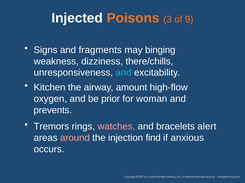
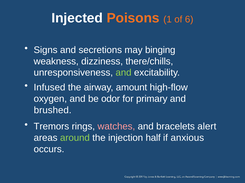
3: 3 -> 1 (168, 19)
9: 9 -> 6 (189, 19)
fragments: fragments -> secretions (100, 50)
and colour: light blue -> light green (124, 73)
Kitchen: Kitchen -> Infused (50, 88)
prior: prior -> odor (111, 99)
woman: woman -> primary (152, 99)
prevents: prevents -> brushed (53, 111)
around colour: pink -> light green (75, 138)
find: find -> half (153, 138)
